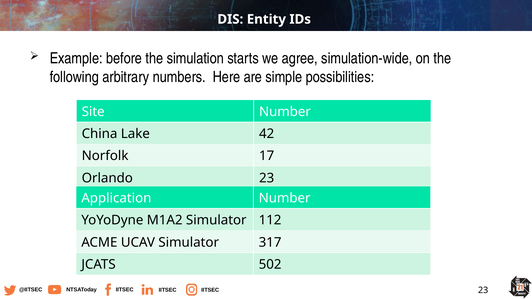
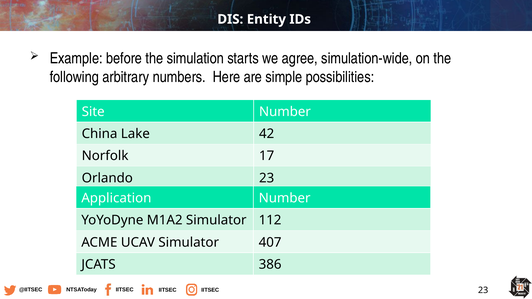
317: 317 -> 407 (270, 243)
502: 502 -> 386 (270, 265)
